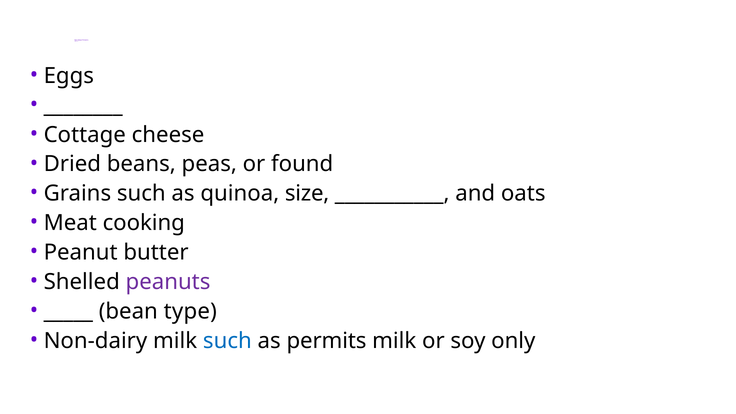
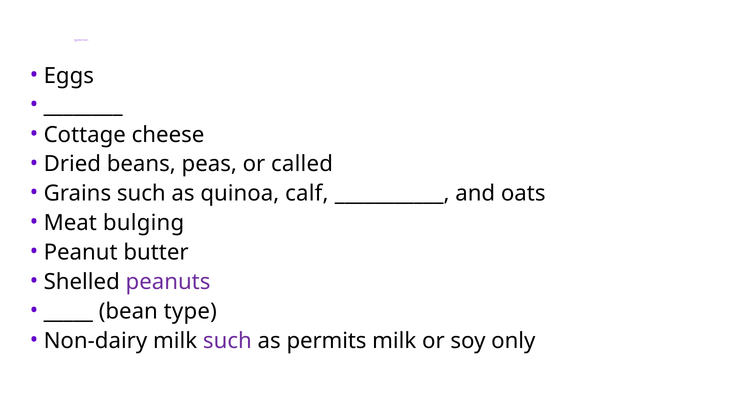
found: found -> called (302, 164)
size: size -> calf (307, 194)
cooking: cooking -> bulging (144, 223)
such colour: blue -> purple (227, 341)
